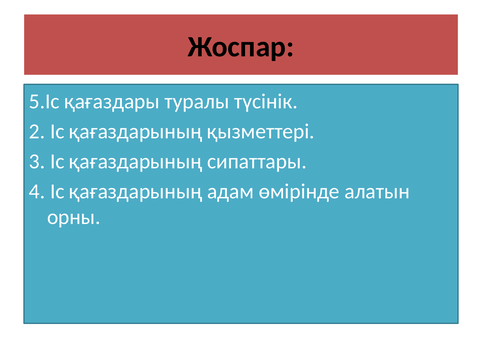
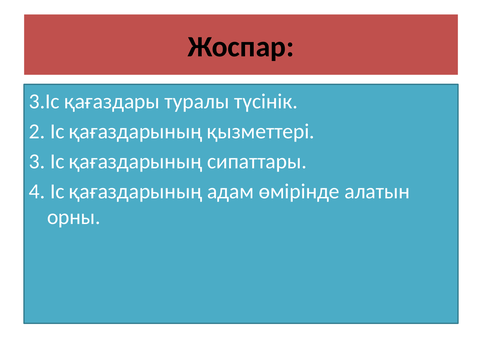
5.Іс: 5.Іс -> 3.Іс (44, 101)
